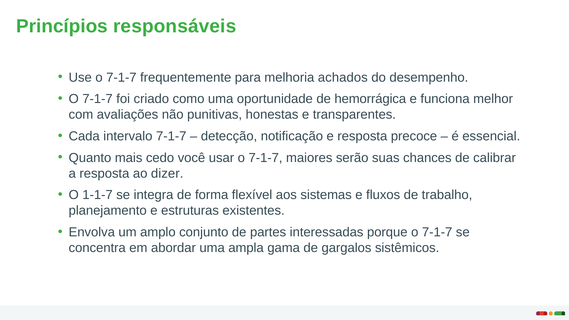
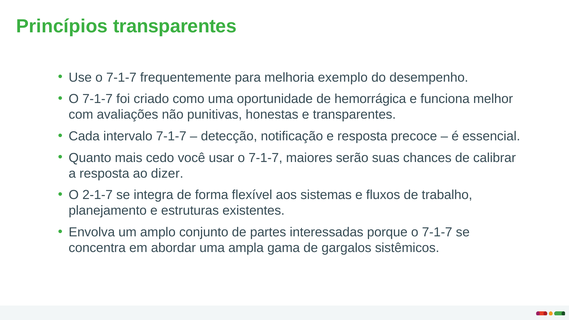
Princípios responsáveis: responsáveis -> transparentes (175, 26)
achados: achados -> exemplo (343, 77)
1-1-7: 1-1-7 -> 2-1-7 (98, 195)
